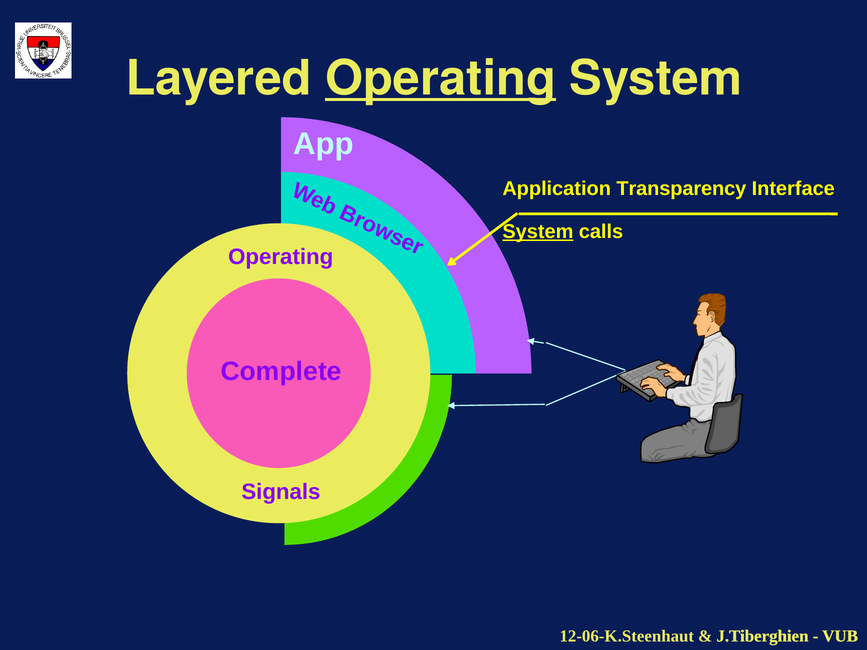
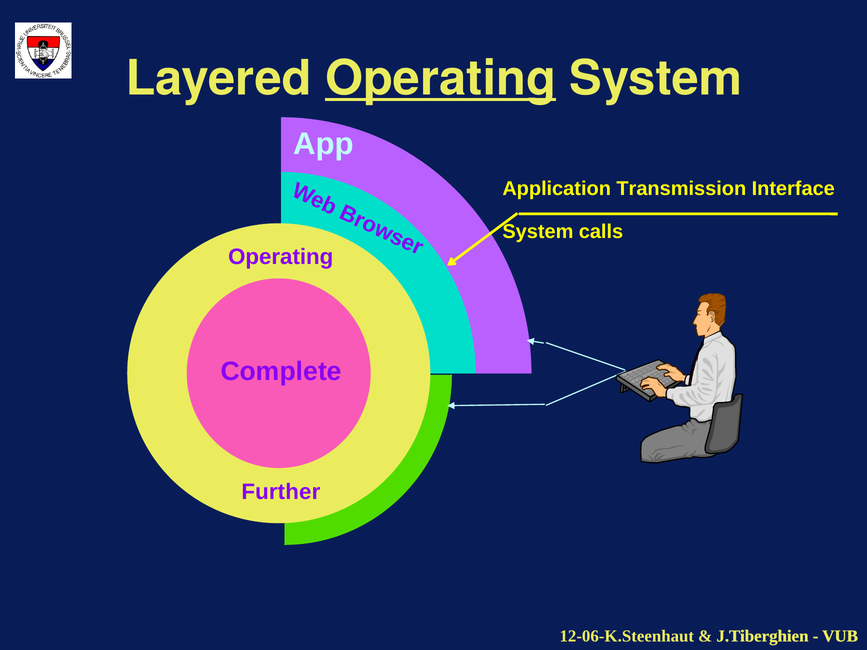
Transparency: Transparency -> Transmission (681, 189)
System underline: present -> none (538, 232)
Signals: Signals -> Further (281, 492)
